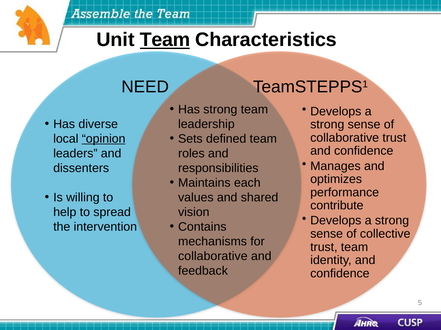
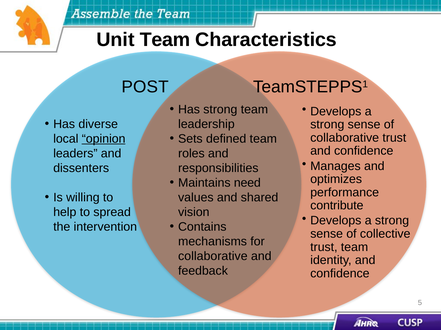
Team underline: present -> none (165, 40)
NEED: NEED -> POST (145, 87)
each: each -> need (247, 183)
